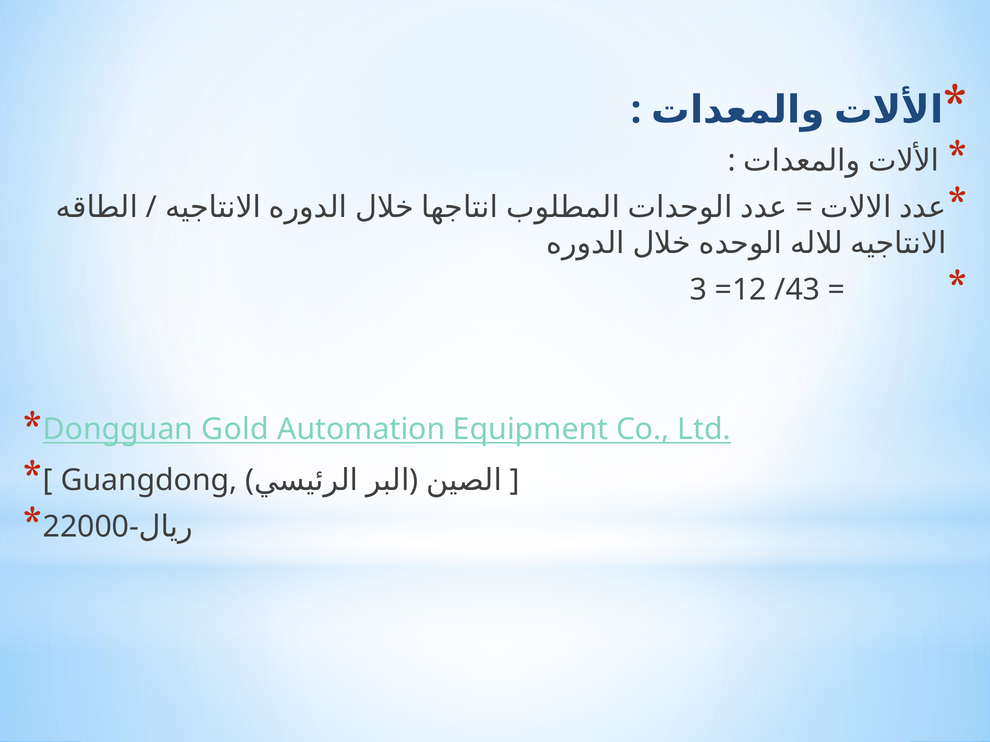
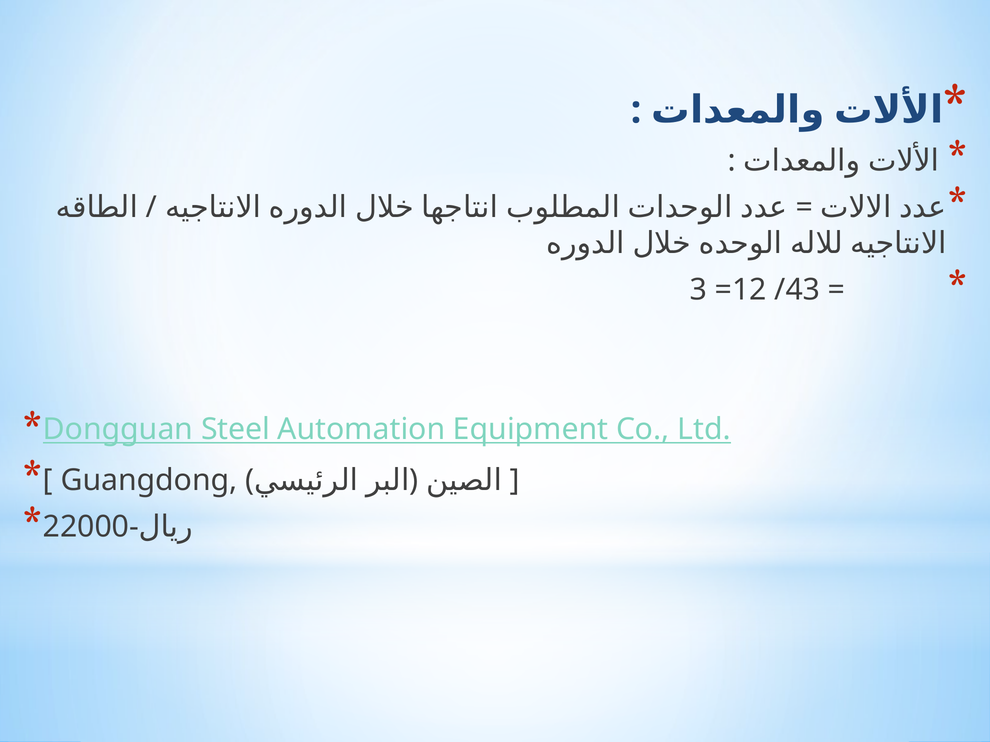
Gold: Gold -> Steel (235, 429)
